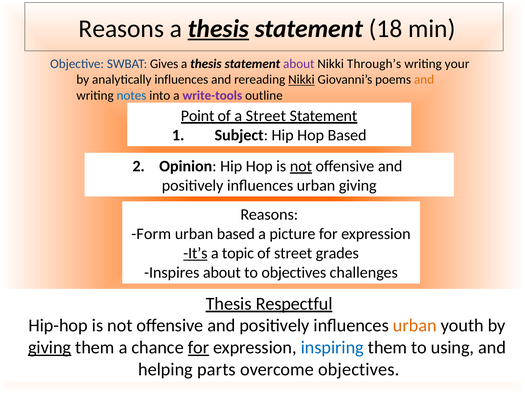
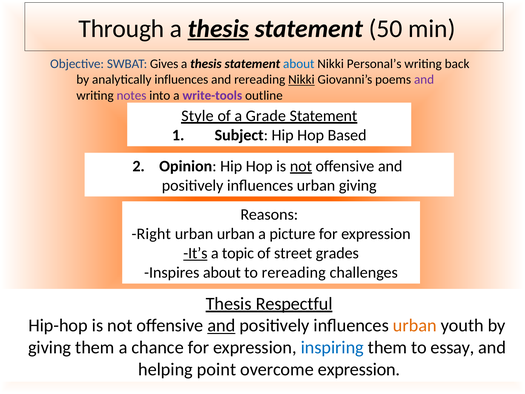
Reasons: Reasons -> Through (121, 29)
18: 18 -> 50 (386, 29)
about colour: purple -> blue (299, 64)
Through’s: Through’s -> Personal’s (374, 64)
your: your -> back (457, 64)
and colour: orange -> purple (424, 80)
notes colour: blue -> purple (131, 95)
Point: Point -> Style (197, 116)
a Street: Street -> Grade (266, 116)
Form: Form -> Right (151, 234)
urban based: based -> urban (236, 234)
to objectives: objectives -> rereading (294, 272)
and underline: none -> present (221, 325)
giving underline: present -> none (50, 347)
for underline: present -> none (199, 347)
using: using -> essay (453, 347)
parts: parts -> point (217, 369)
overcome objectives: objectives -> expression (359, 369)
